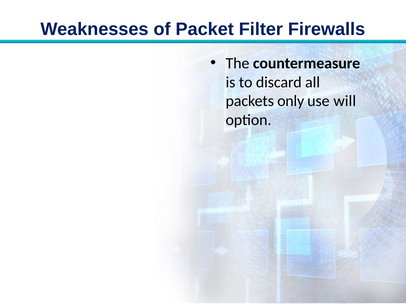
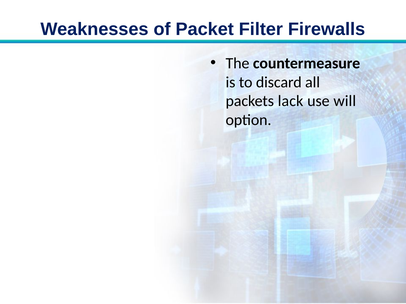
only: only -> lack (291, 101)
